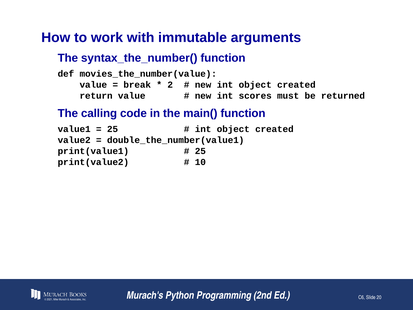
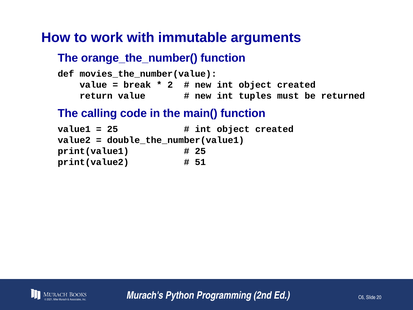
syntax_the_number(: syntax_the_number( -> orange_the_number( (139, 58)
scores: scores -> tuples (255, 96)
10: 10 -> 51 (200, 162)
